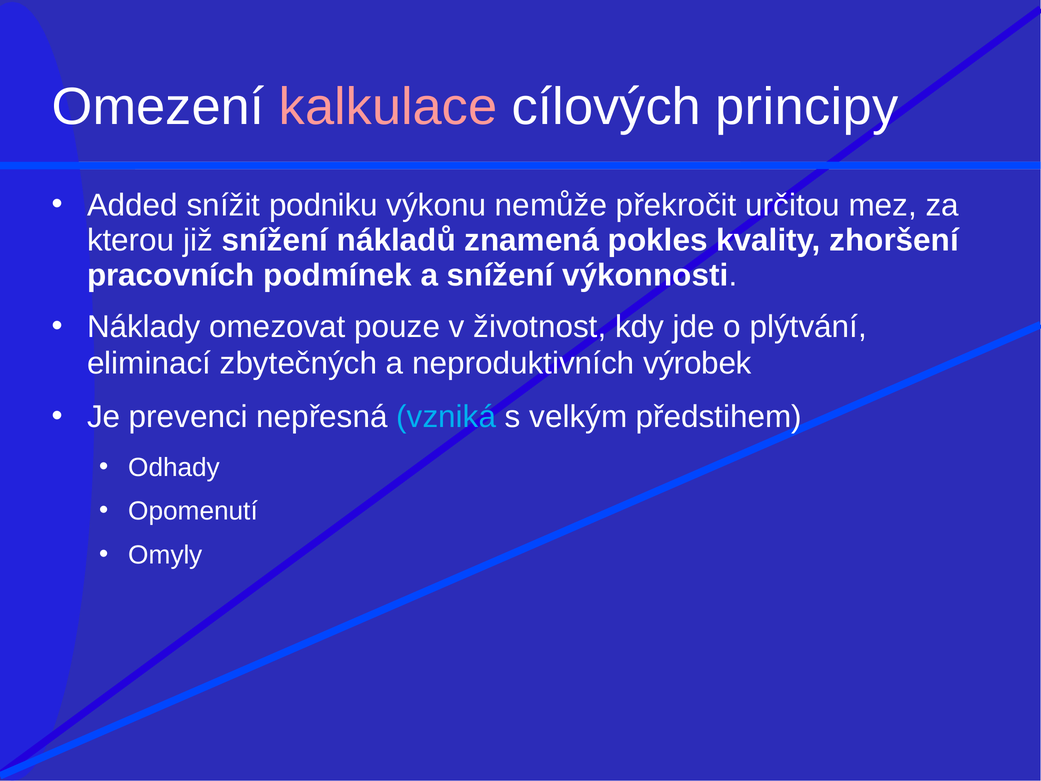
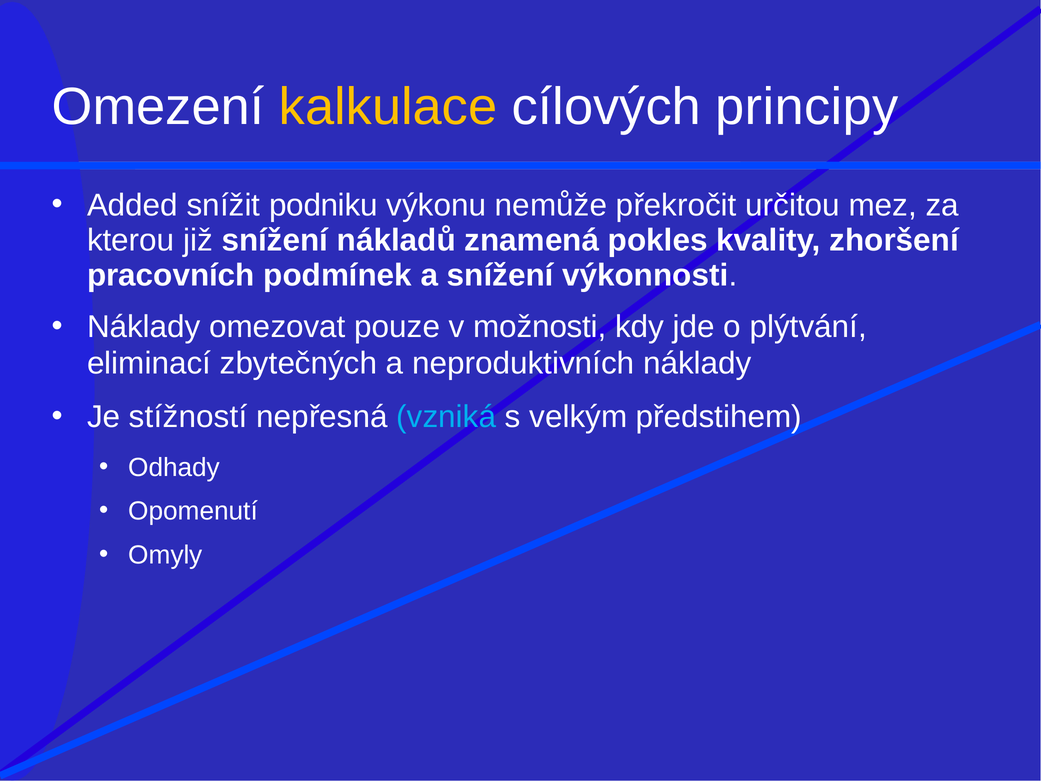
kalkulace colour: pink -> yellow (388, 107)
životnost: životnost -> možnosti (540, 327)
neproduktivních výrobek: výrobek -> náklady (697, 363)
prevenci: prevenci -> stížností (188, 417)
